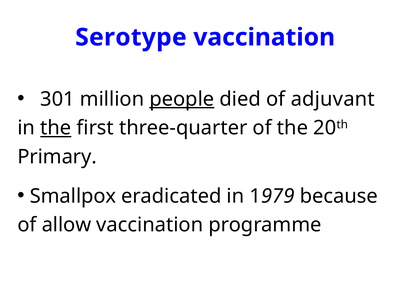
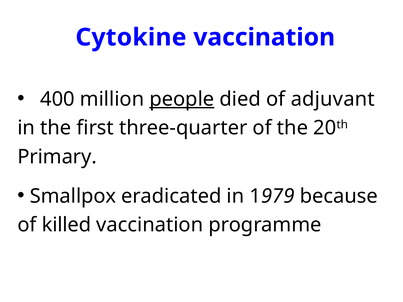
Serotype: Serotype -> Cytokine (131, 37)
301: 301 -> 400 (57, 99)
the underline: present -> none (56, 128)
allow: allow -> killed (66, 225)
